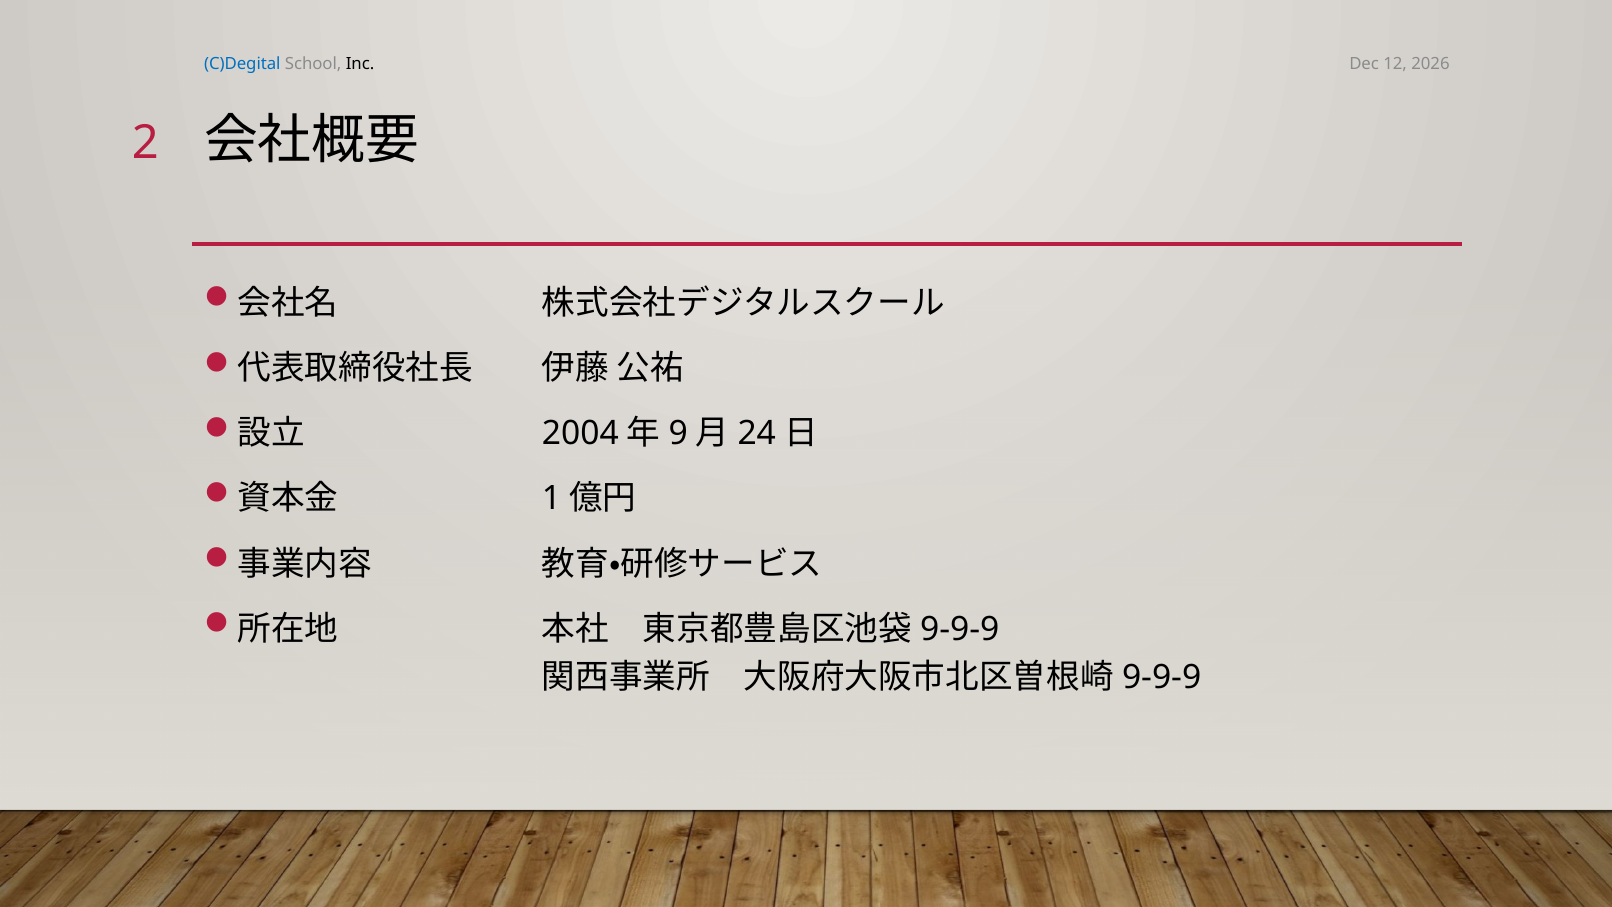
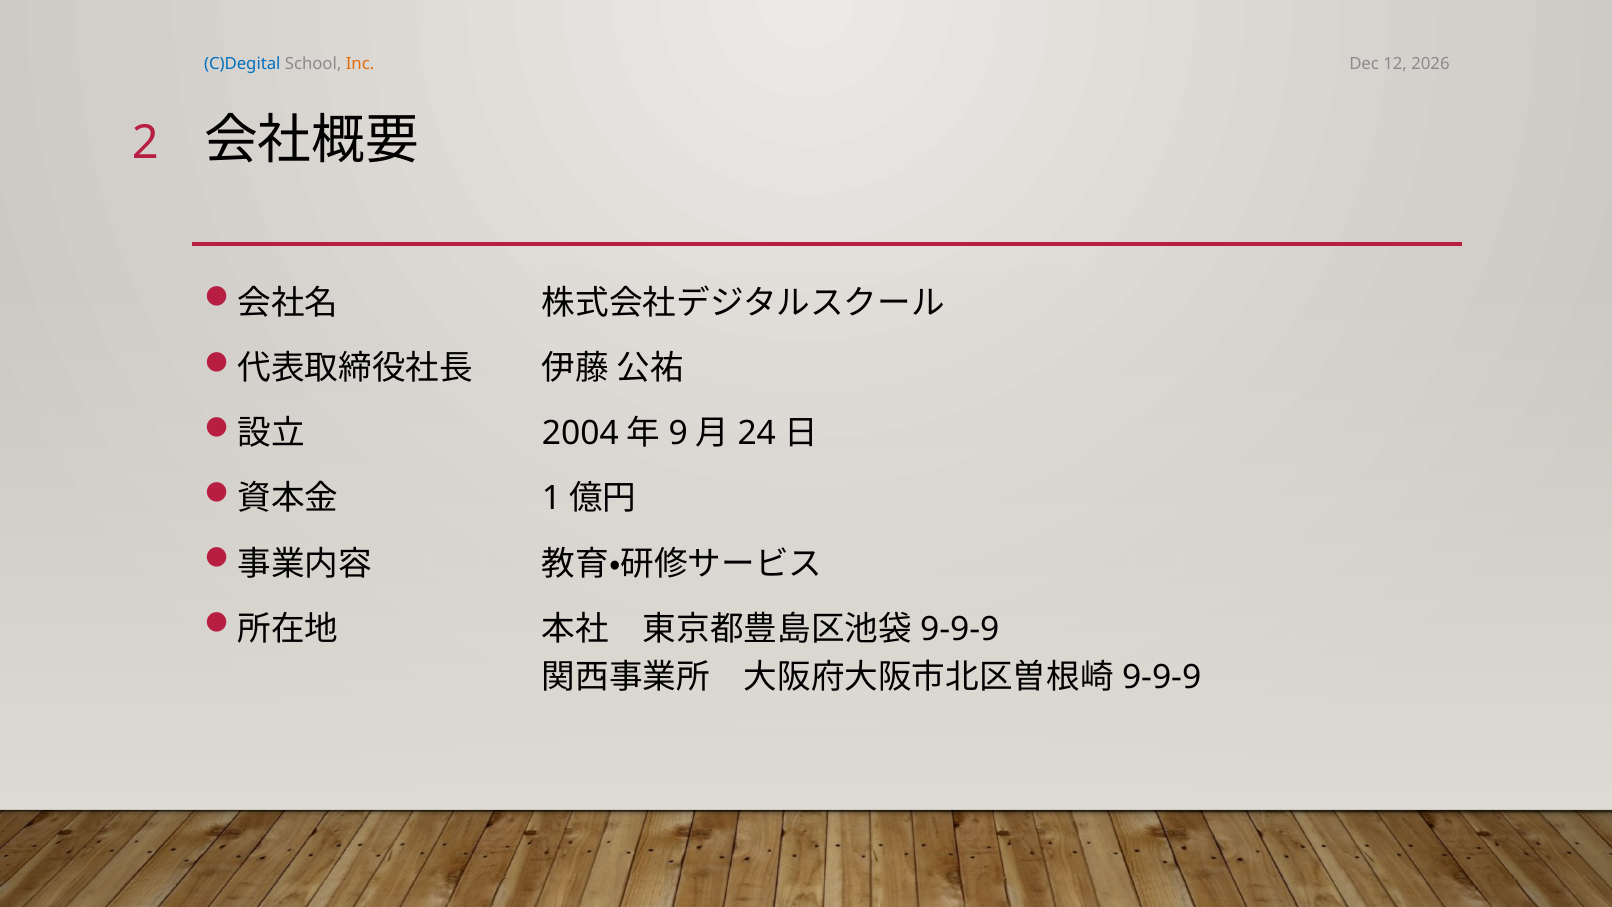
Inc colour: black -> orange (360, 64)
